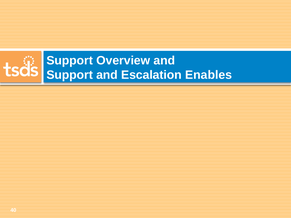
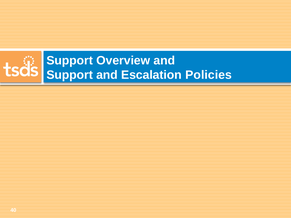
Enables: Enables -> Policies (209, 75)
